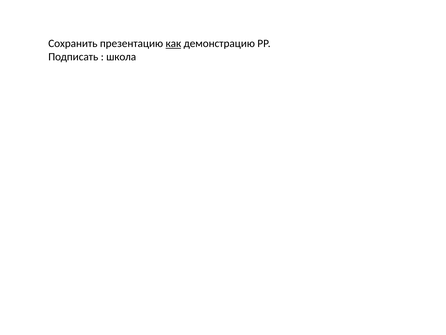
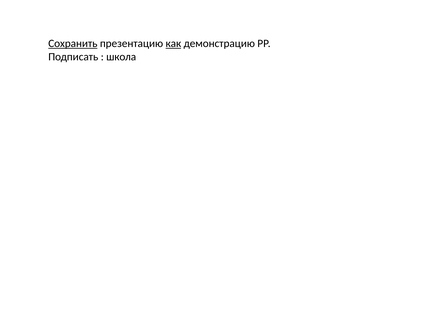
Сохранить underline: none -> present (73, 43)
